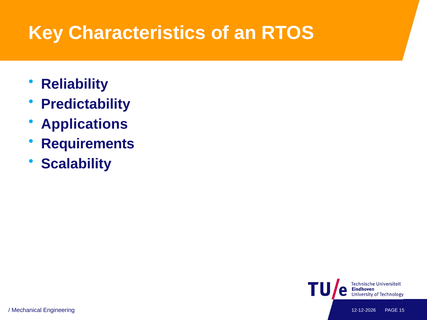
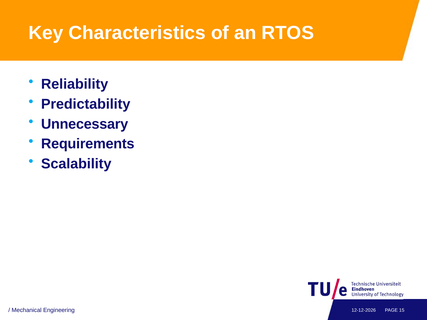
Applications: Applications -> Unnecessary (85, 124)
